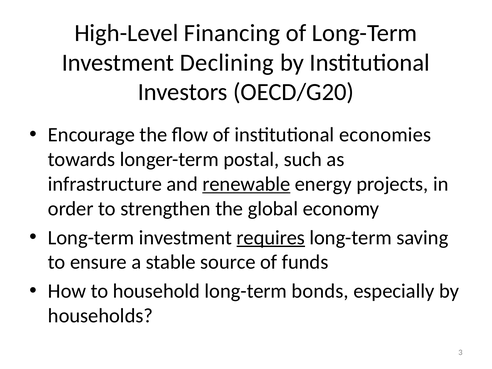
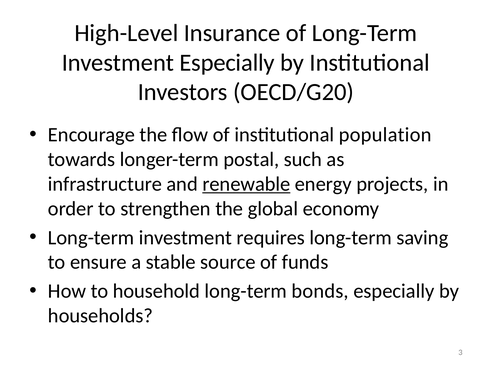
Financing: Financing -> Insurance (232, 33)
Investment Declining: Declining -> Especially (227, 63)
economies: economies -> population (385, 135)
requires underline: present -> none (271, 238)
